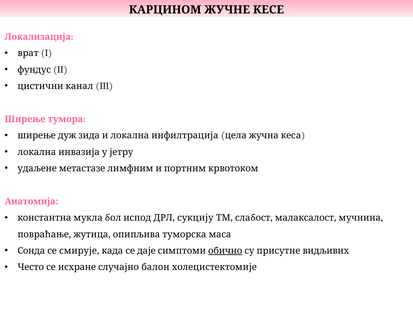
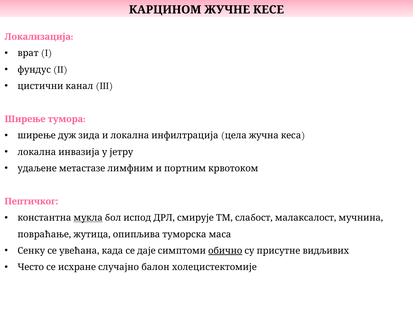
Анатомија: Анатомија -> Пептичког (31, 202)
мукла underline: none -> present (88, 218)
сукцију: сукцију -> смирује (195, 218)
Сонда: Сонда -> Сенку (31, 251)
смирује: смирује -> увећана (79, 251)
